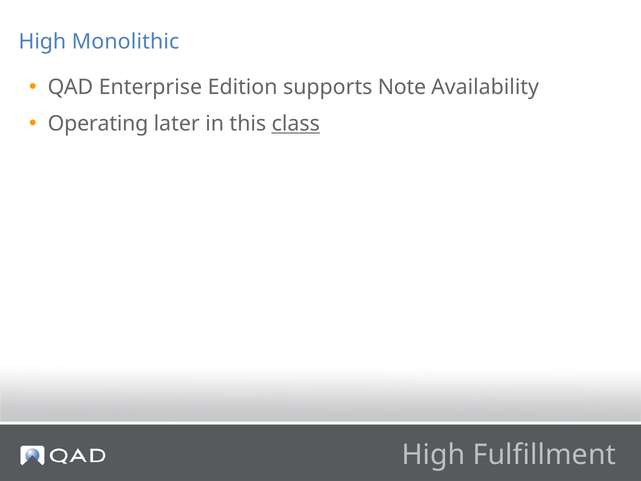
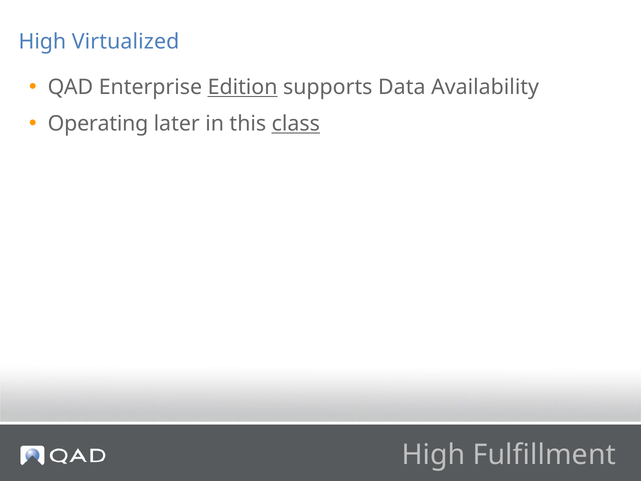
Monolithic: Monolithic -> Virtualized (126, 41)
Edition underline: none -> present (243, 87)
Note: Note -> Data (402, 87)
